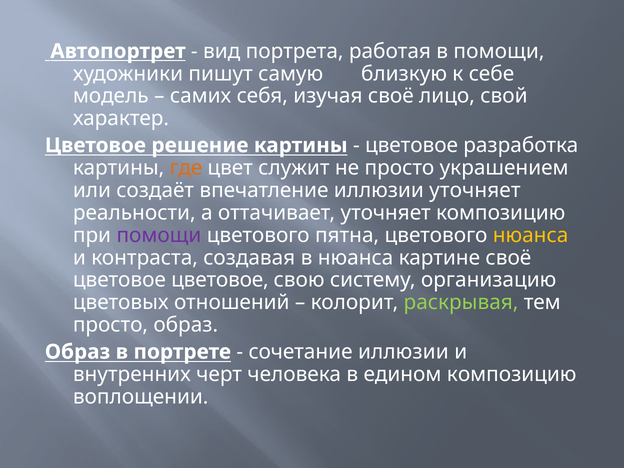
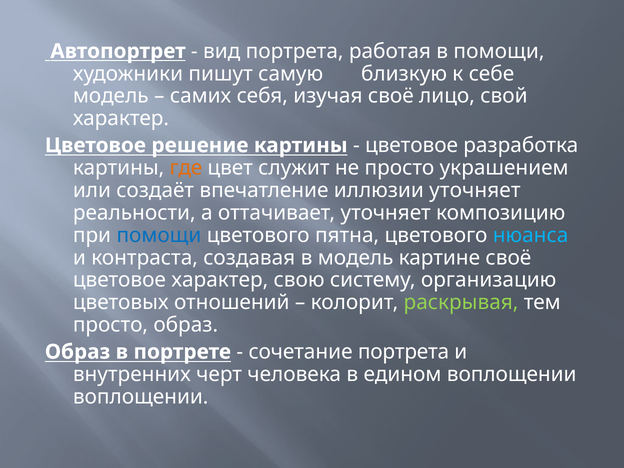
помощи colour: purple -> blue (159, 235)
нюанса colour: yellow -> light blue (531, 235)
в нюанса: нюанса -> модель (356, 258)
цветовое цветовое: цветовое -> характер (220, 280)
сочетание иллюзии: иллюзии -> портрета (404, 352)
едином композицию: композицию -> воплощении (512, 374)
